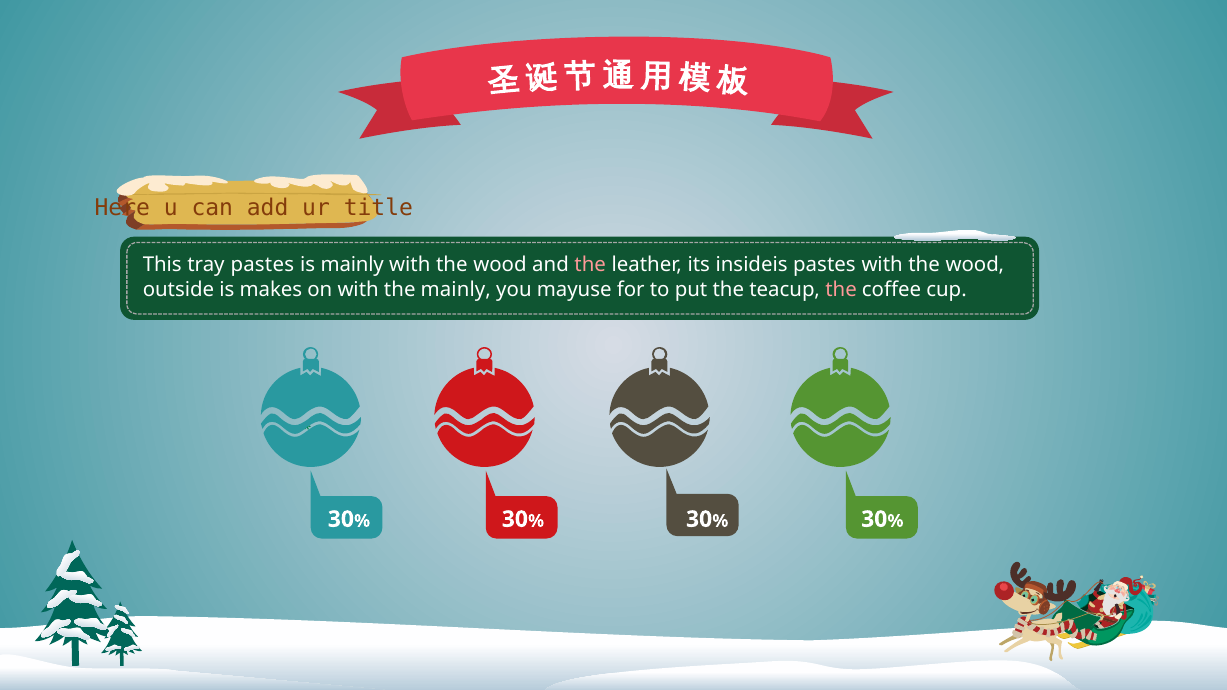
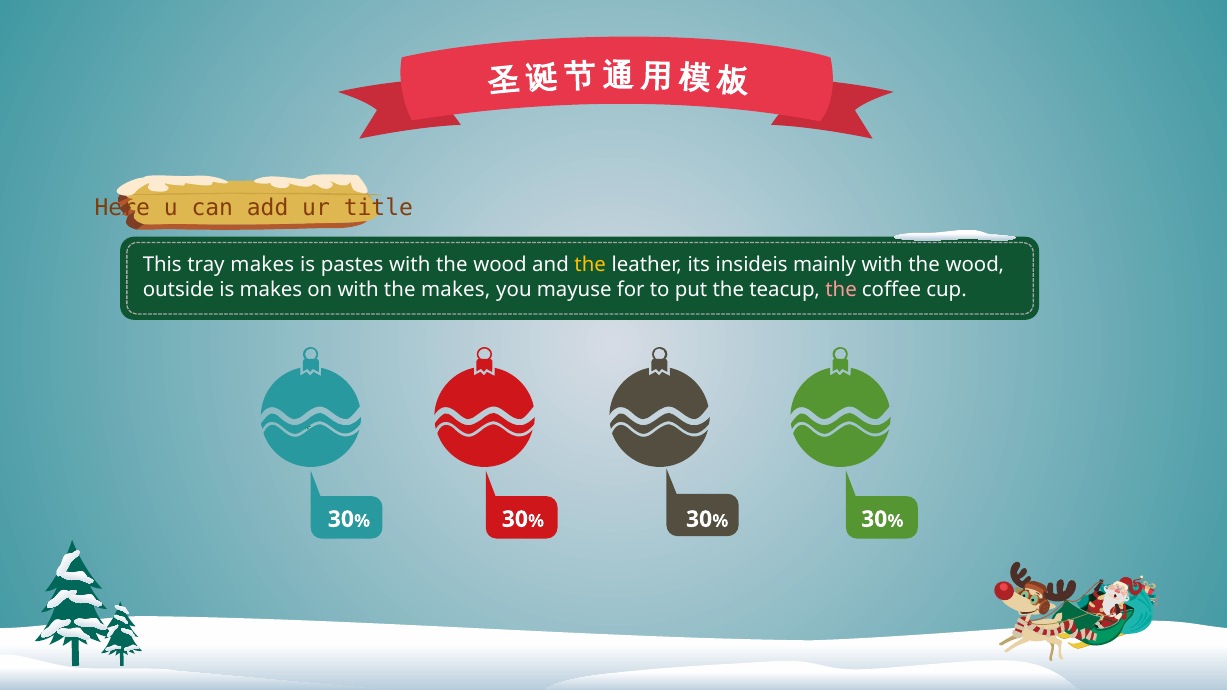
tray pastes: pastes -> makes (262, 265)
is mainly: mainly -> pastes (352, 265)
the colour: pink -> yellow (590, 265)
insideis pastes: pastes -> mainly (825, 265)
the mainly: mainly -> makes (456, 290)
